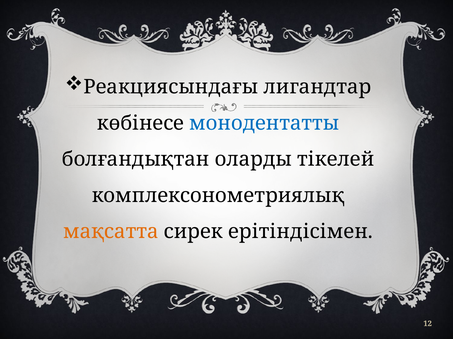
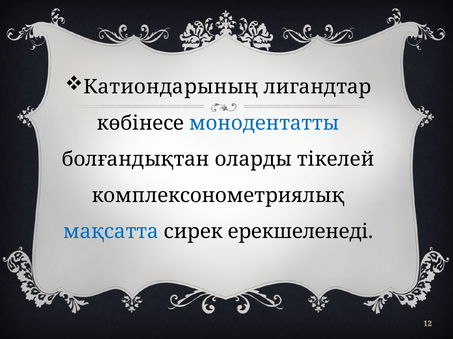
Реакциясындағы: Реакциясындағы -> Катиондарының (171, 87)
мақсатта colour: orange -> blue (111, 232)
ерітіндісімен: ерітіндісімен -> ерекшеленеді (301, 232)
